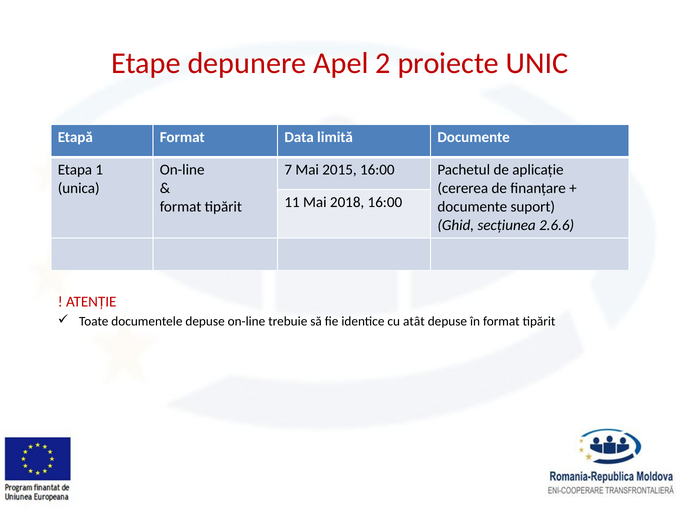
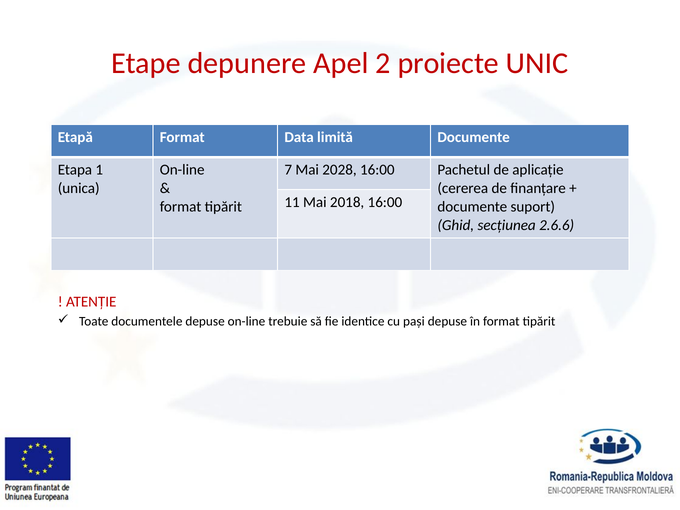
2015: 2015 -> 2028 (340, 170)
atât: atât -> pași (414, 322)
